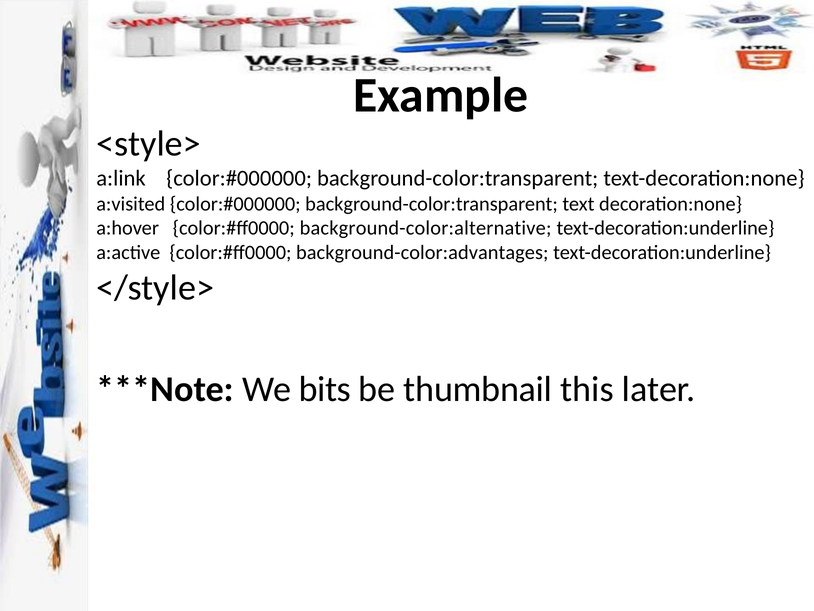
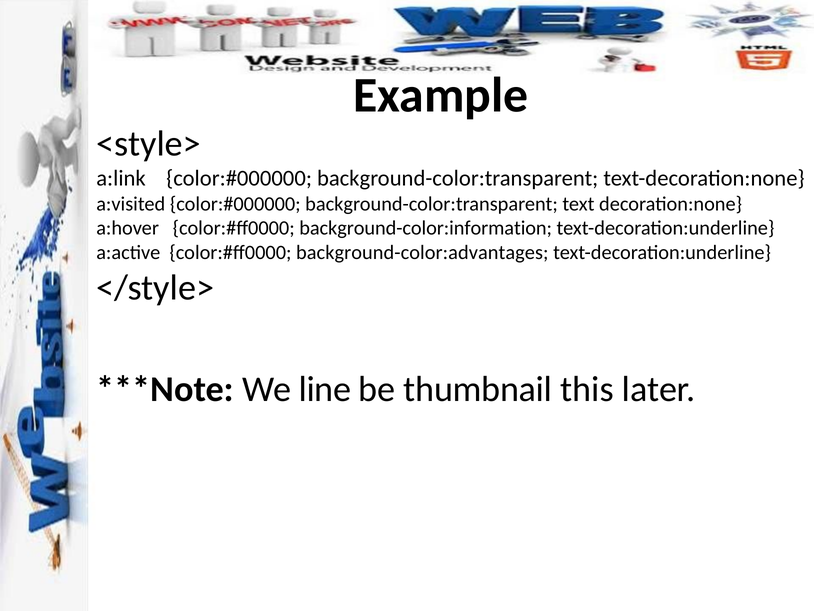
background-color:alternative: background-color:alternative -> background-color:information (426, 228)
bits: bits -> line (325, 389)
